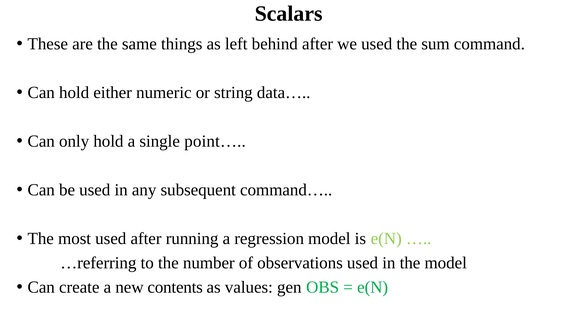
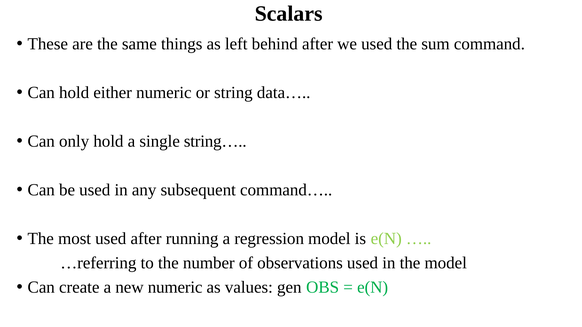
point…: point… -> string… (215, 141)
new contents: contents -> numeric (175, 287)
